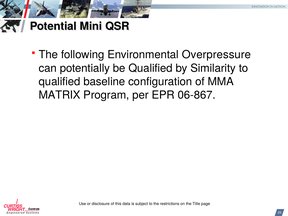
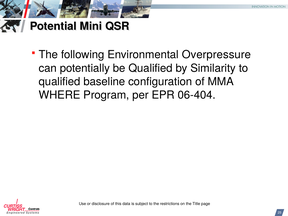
MATRIX: MATRIX -> WHERE (60, 95)
06-867: 06-867 -> 06-404 (197, 95)
